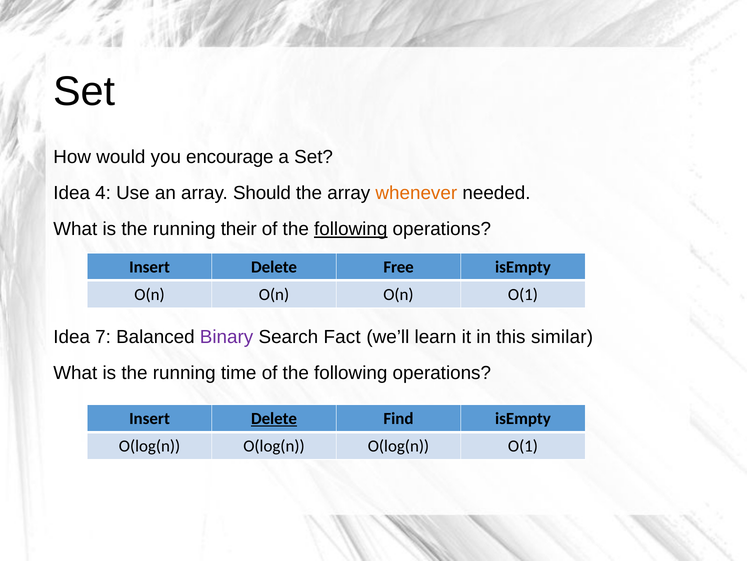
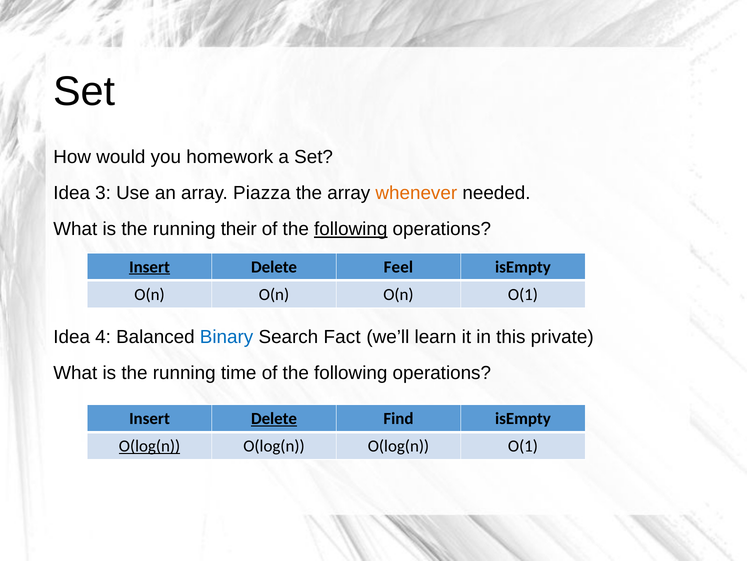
encourage: encourage -> homework (230, 157)
4: 4 -> 3 (103, 193)
Should: Should -> Piazza (262, 193)
Insert underline: none -> present (150, 267)
Free: Free -> Feel (398, 267)
7: 7 -> 4 (103, 337)
Binary colour: purple -> blue (227, 337)
similar: similar -> private (562, 337)
O(log(n underline: none -> present (150, 445)
